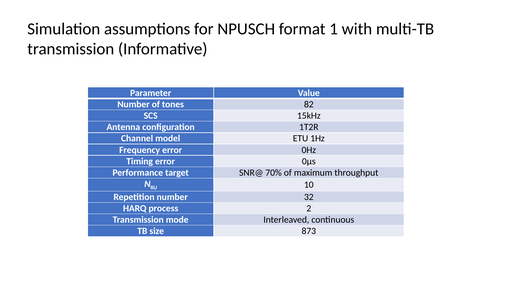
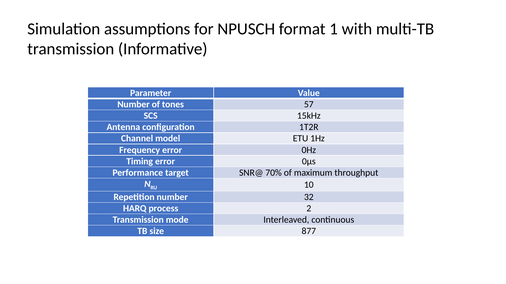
82: 82 -> 57 (309, 105)
873: 873 -> 877 (309, 232)
